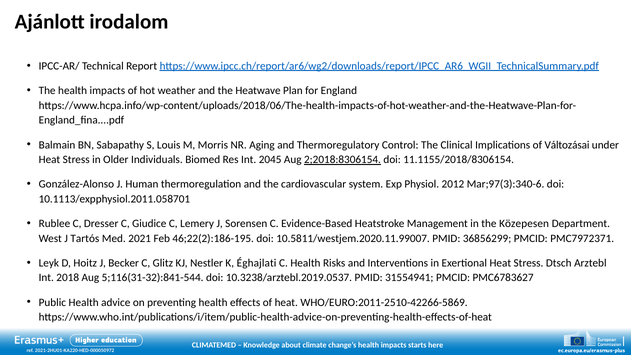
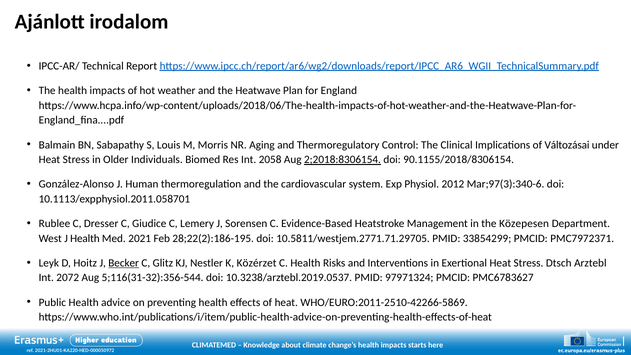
2045: 2045 -> 2058 (270, 160)
11.1155/2018/8306154: 11.1155/2018/8306154 -> 90.1155/2018/8306154 (459, 160)
J Tartós: Tartós -> Health (85, 238)
46;22(2):186-195: 46;22(2):186-195 -> 28;22(2):186-195 (213, 238)
10.5811/westjem.2020.11.99007: 10.5811/westjem.2020.11.99007 -> 10.5811/westjem.2771.71.29705 (353, 238)
36856299: 36856299 -> 33854299 (487, 238)
Becker underline: none -> present (124, 263)
Éghajlati: Éghajlati -> Közérzet (257, 263)
2018: 2018 -> 2072 (68, 278)
5;116(31-32):841-544: 5;116(31-32):841-544 -> 5;116(31-32):356-544 (153, 278)
31554941: 31554941 -> 97971324 (409, 278)
